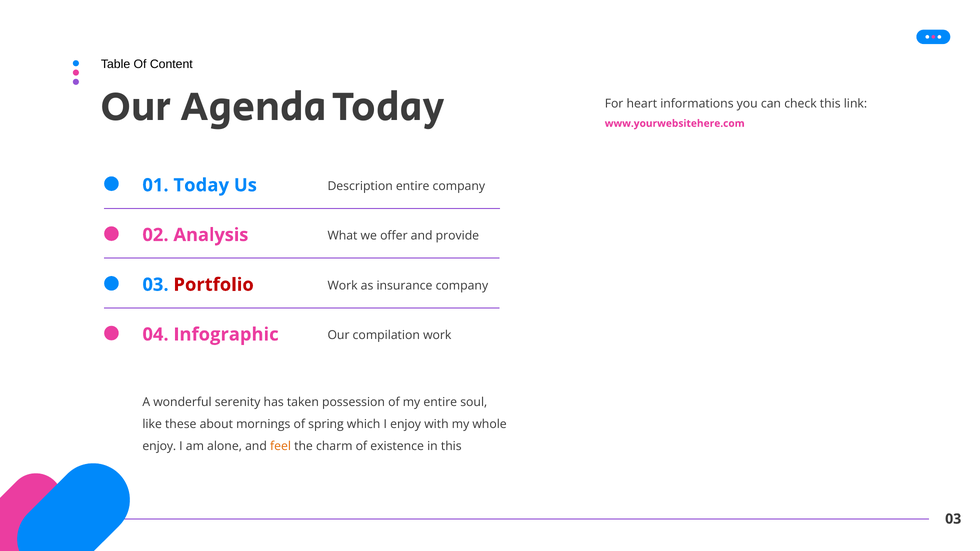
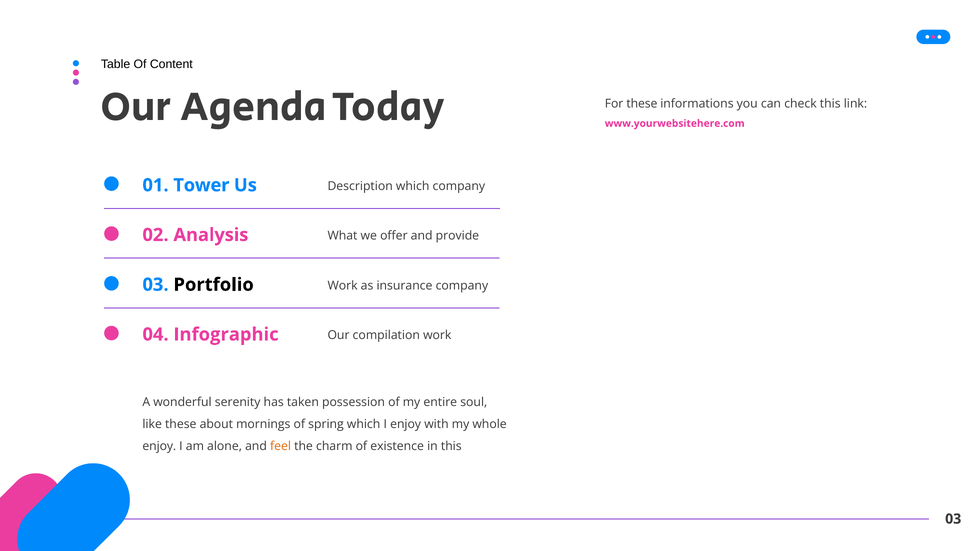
For heart: heart -> these (642, 104)
01 Today: Today -> Tower (201, 185)
Description entire: entire -> which (413, 186)
Portfolio colour: red -> black (214, 285)
